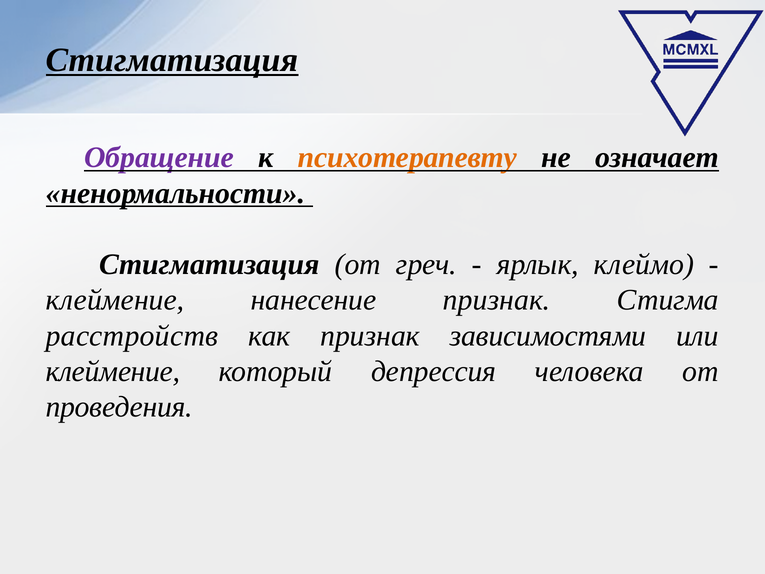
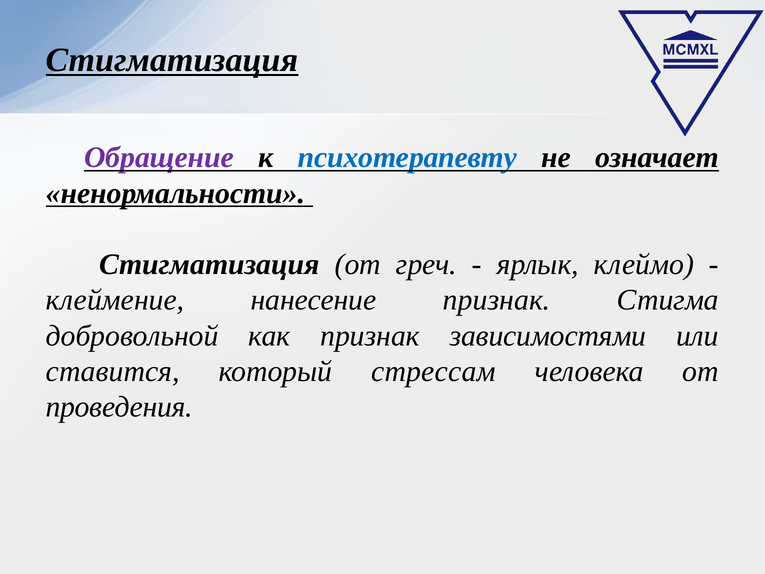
психотерапевту colour: orange -> blue (407, 158)
расстройств: расстройств -> добровольной (132, 336)
клеймение: клеймение -> ставится (113, 371)
депрессия: депрессия -> стрессам (433, 371)
